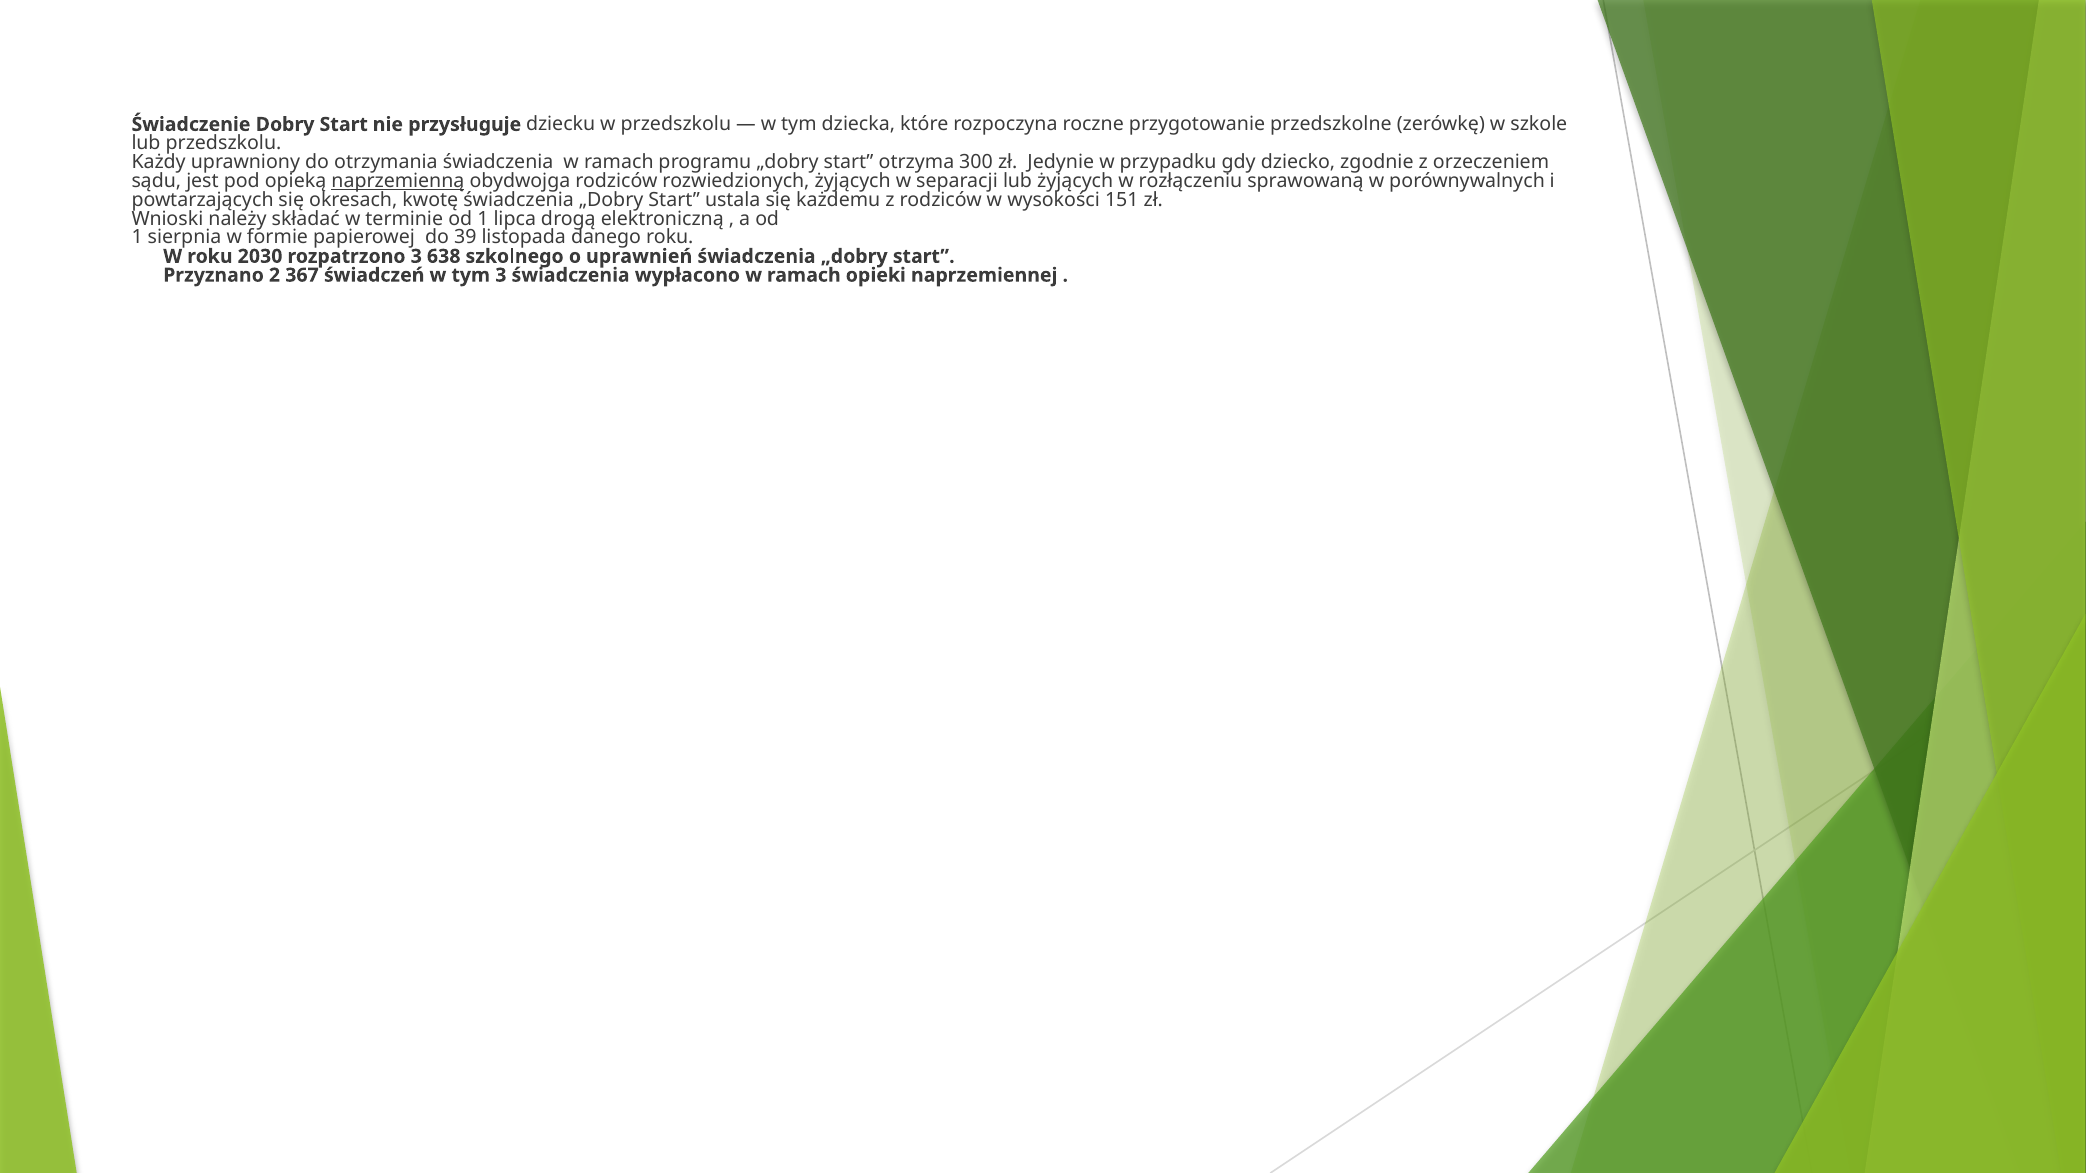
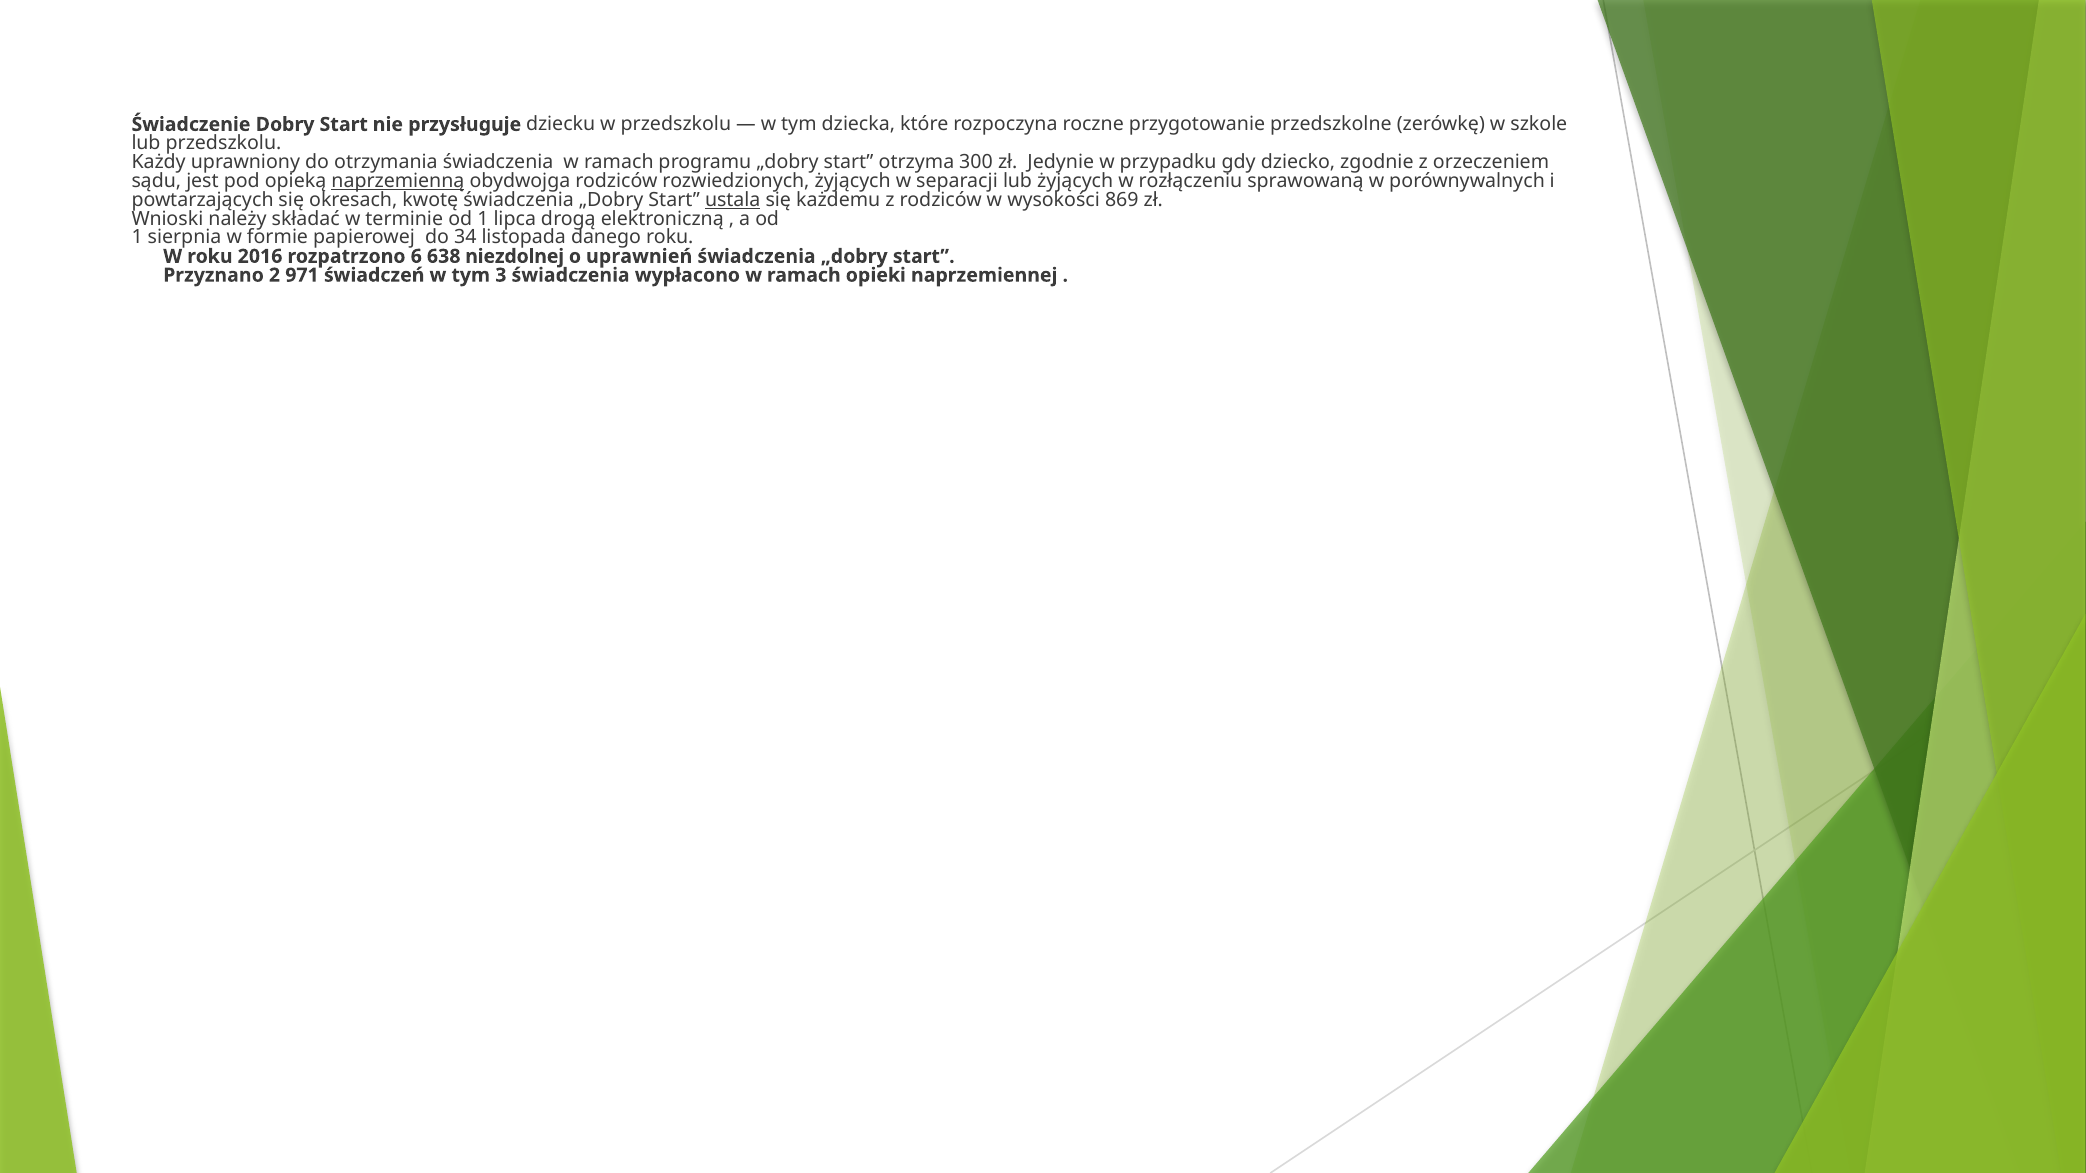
ustala underline: none -> present (733, 200)
151: 151 -> 869 (1122, 200)
39: 39 -> 34 (465, 238)
2030: 2030 -> 2016 (260, 256)
rozpatrzono 3: 3 -> 6 (416, 256)
szkolnego: szkolnego -> niezdolnej (515, 256)
367: 367 -> 971 (302, 275)
